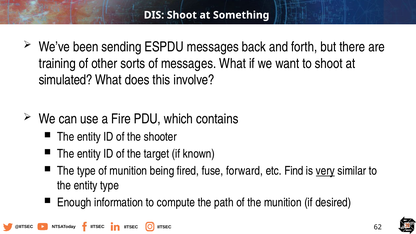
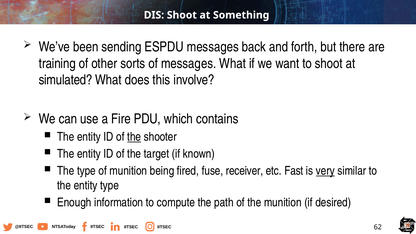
the underline: none -> present (134, 137)
forward: forward -> receiver (245, 171)
Find: Find -> Fast (294, 171)
